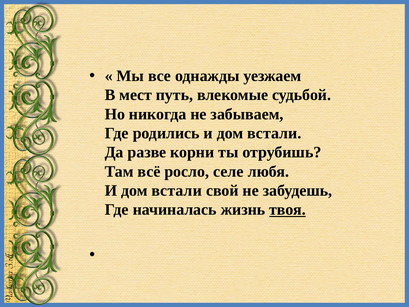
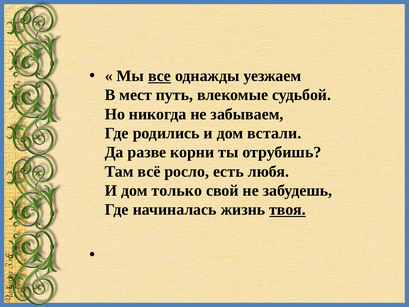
все underline: none -> present (159, 76)
селе: селе -> есть (228, 171)
встали: встали -> только (177, 190)
